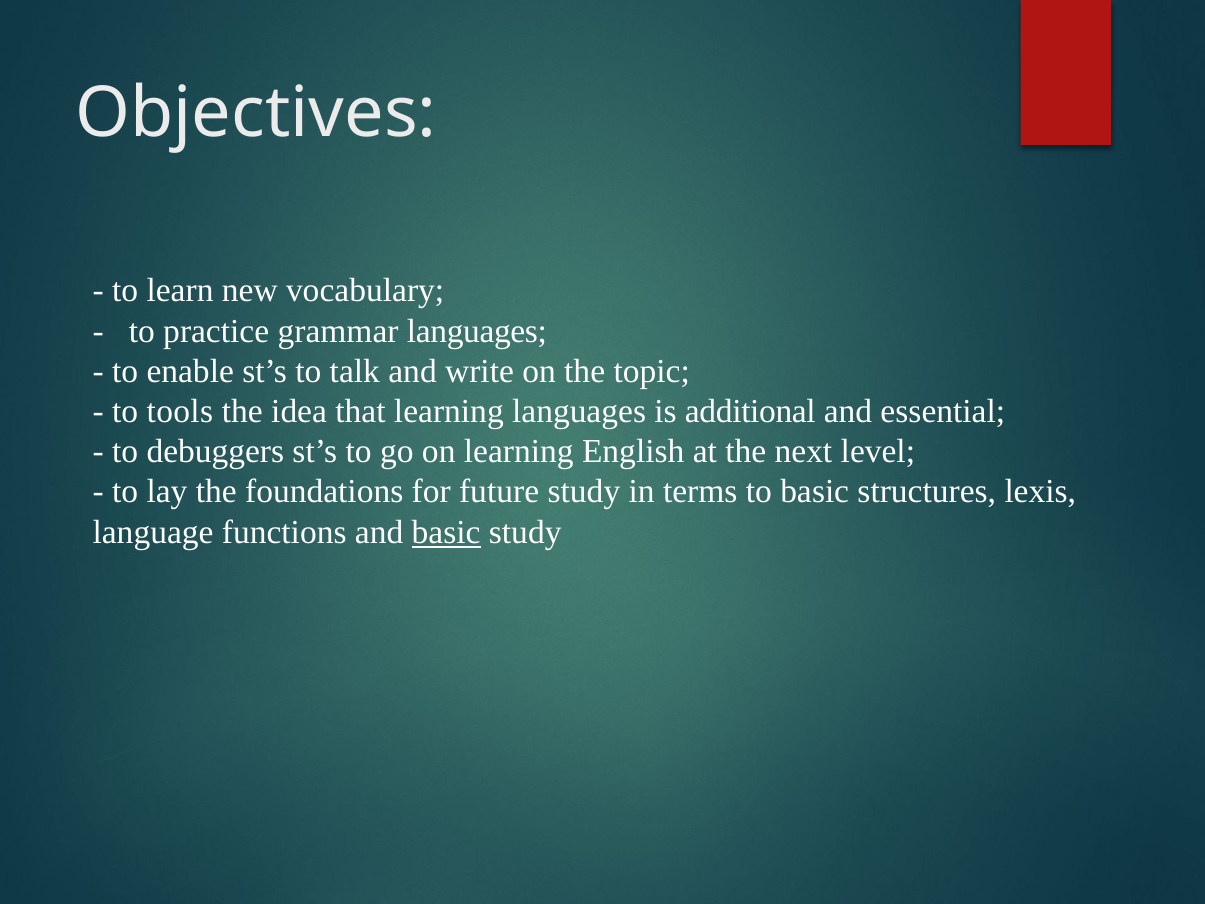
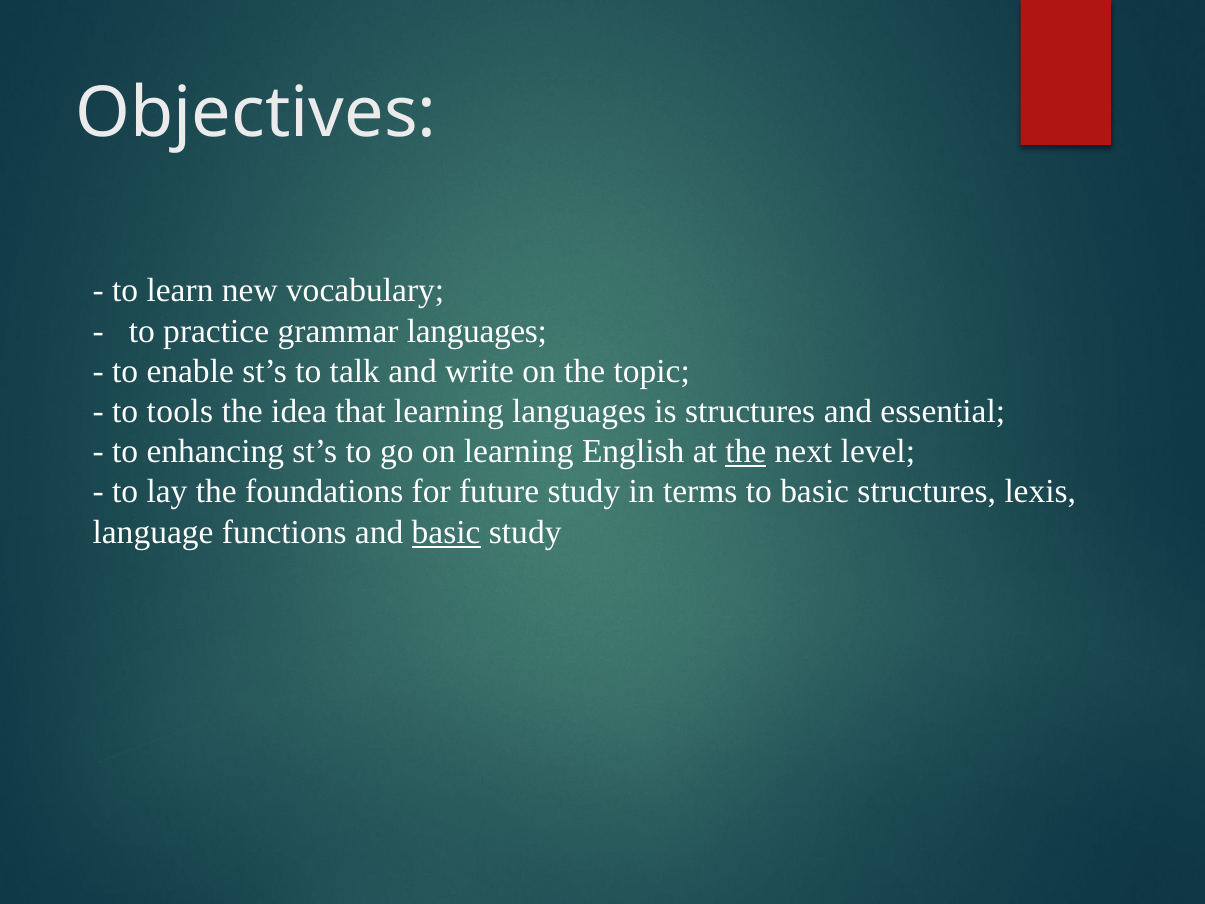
is additional: additional -> structures (750, 411)
debuggers: debuggers -> enhancing (215, 452)
the underline: none -> present (746, 452)
